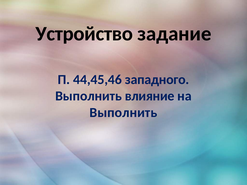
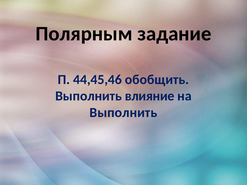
Устройство: Устройство -> Полярным (84, 34)
западного: западного -> обобщить (157, 80)
